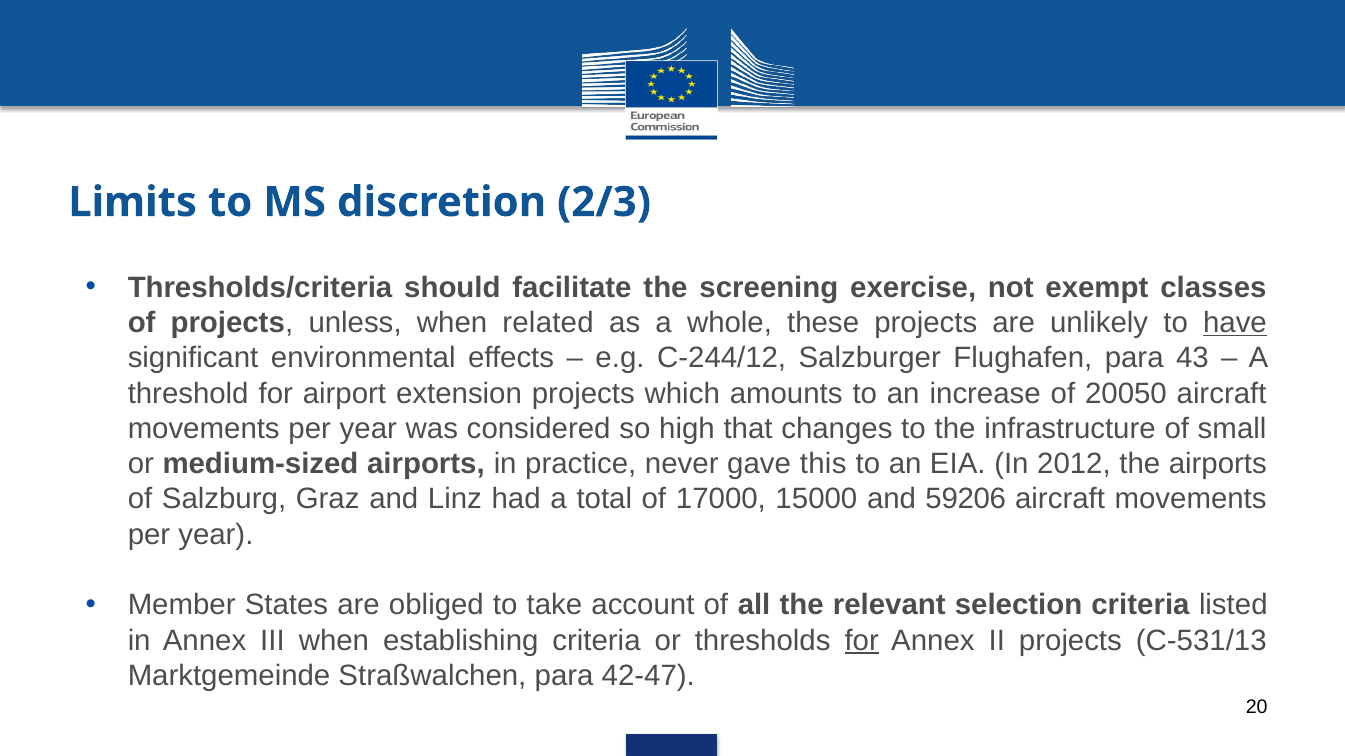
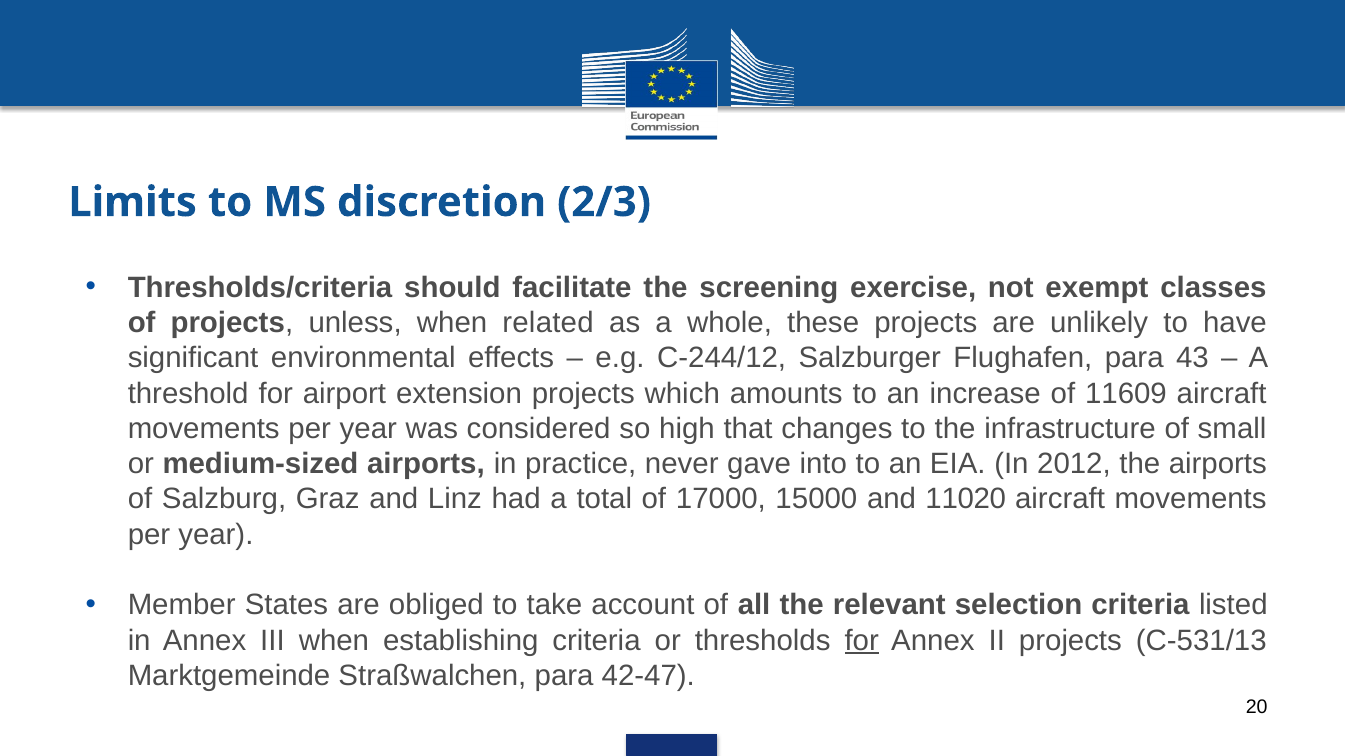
have underline: present -> none (1235, 323)
20050: 20050 -> 11609 (1126, 394)
this: this -> into (823, 464)
59206: 59206 -> 11020 (966, 500)
